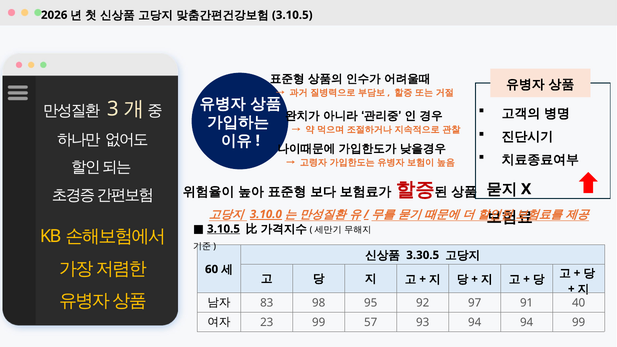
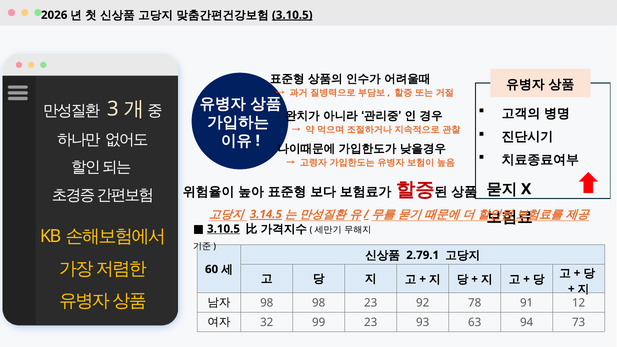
3.10.5 underline: none -> present (292, 15)
3.10.0: 3.10.0 -> 3.14.5 (266, 214)
3.30.5: 3.30.5 -> 2.79.1 (423, 255)
83: 83 -> 98 (267, 303)
98 95: 95 -> 23 (371, 303)
97: 97 -> 78 (475, 303)
40: 40 -> 12 (579, 303)
23: 23 -> 32 (267, 323)
99 57: 57 -> 23 (371, 323)
93 94: 94 -> 63 (475, 323)
94 99: 99 -> 73 (579, 323)
